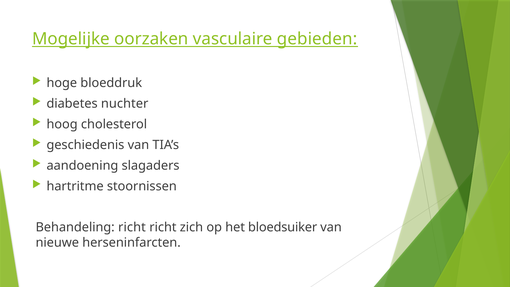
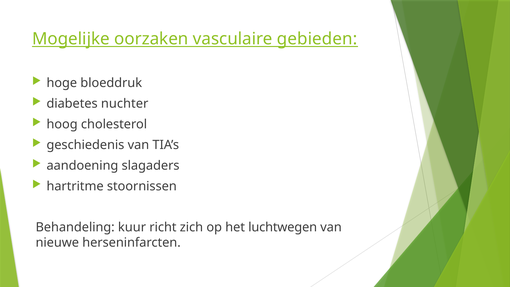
Behandeling richt: richt -> kuur (132, 227)
bloedsuiker: bloedsuiker -> luchtwegen (283, 227)
